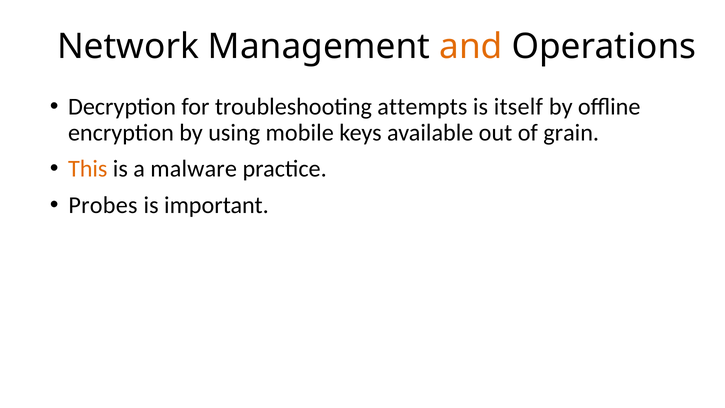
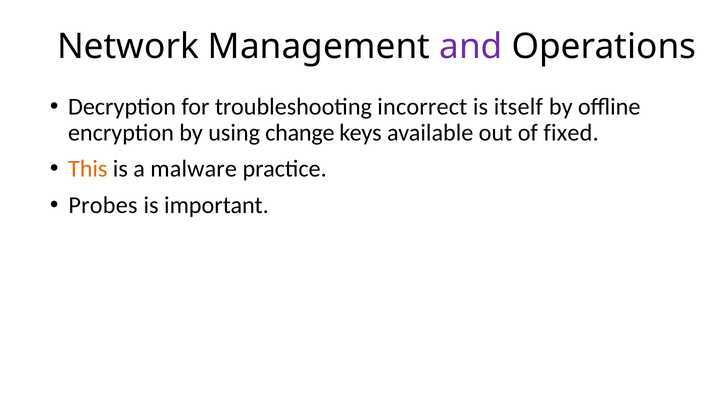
and colour: orange -> purple (471, 47)
attempts: attempts -> incorrect (422, 107)
mobile: mobile -> change (300, 133)
grain: grain -> fixed (571, 133)
